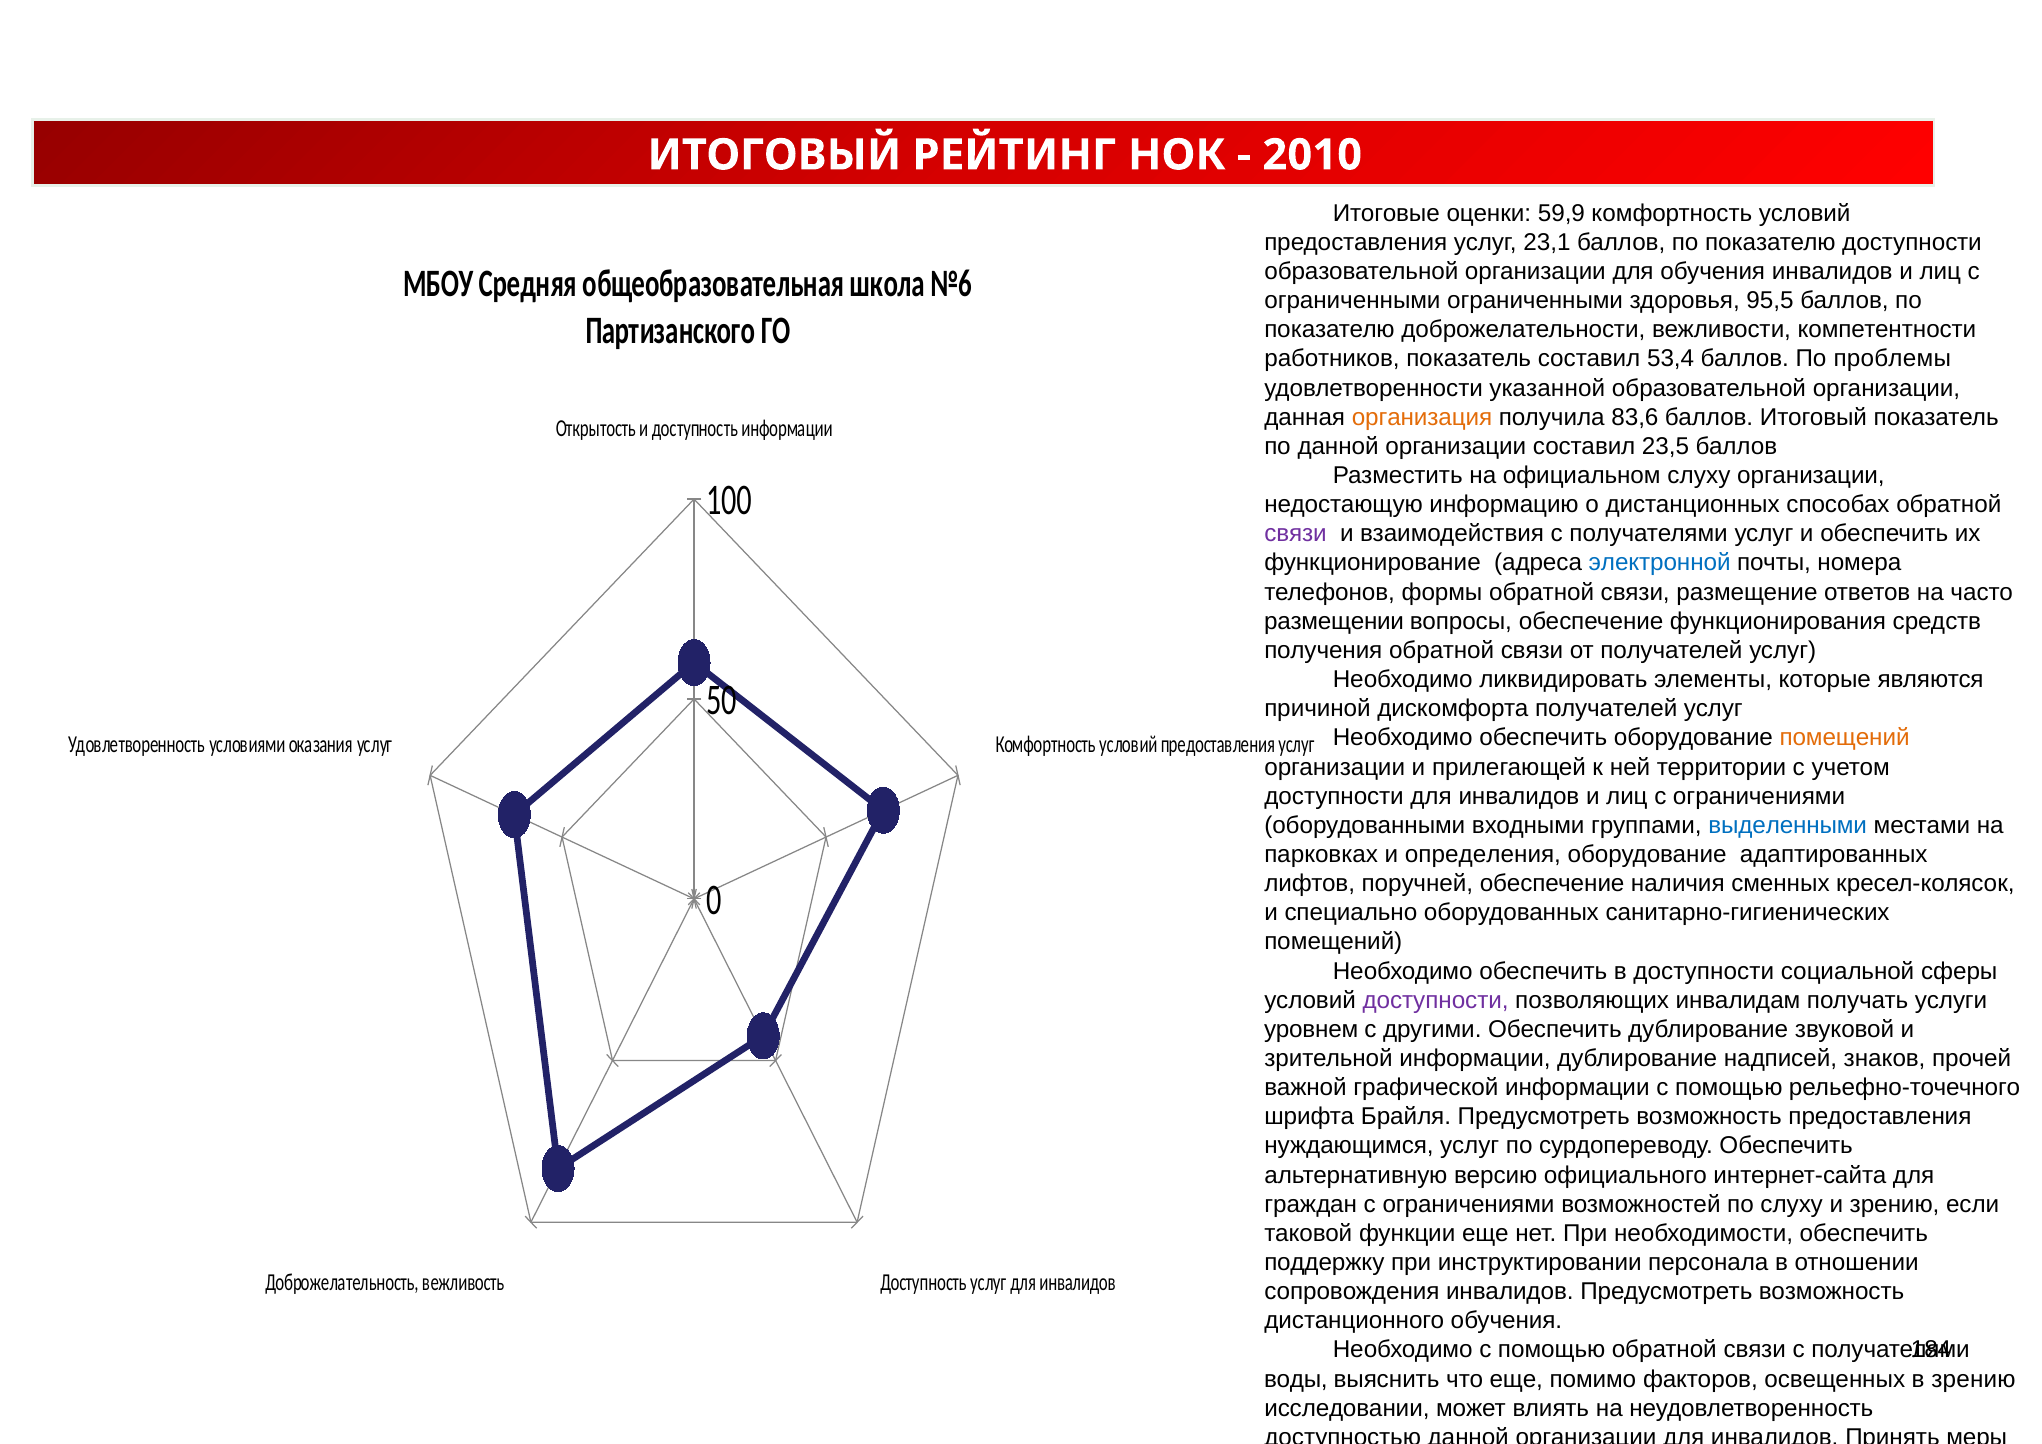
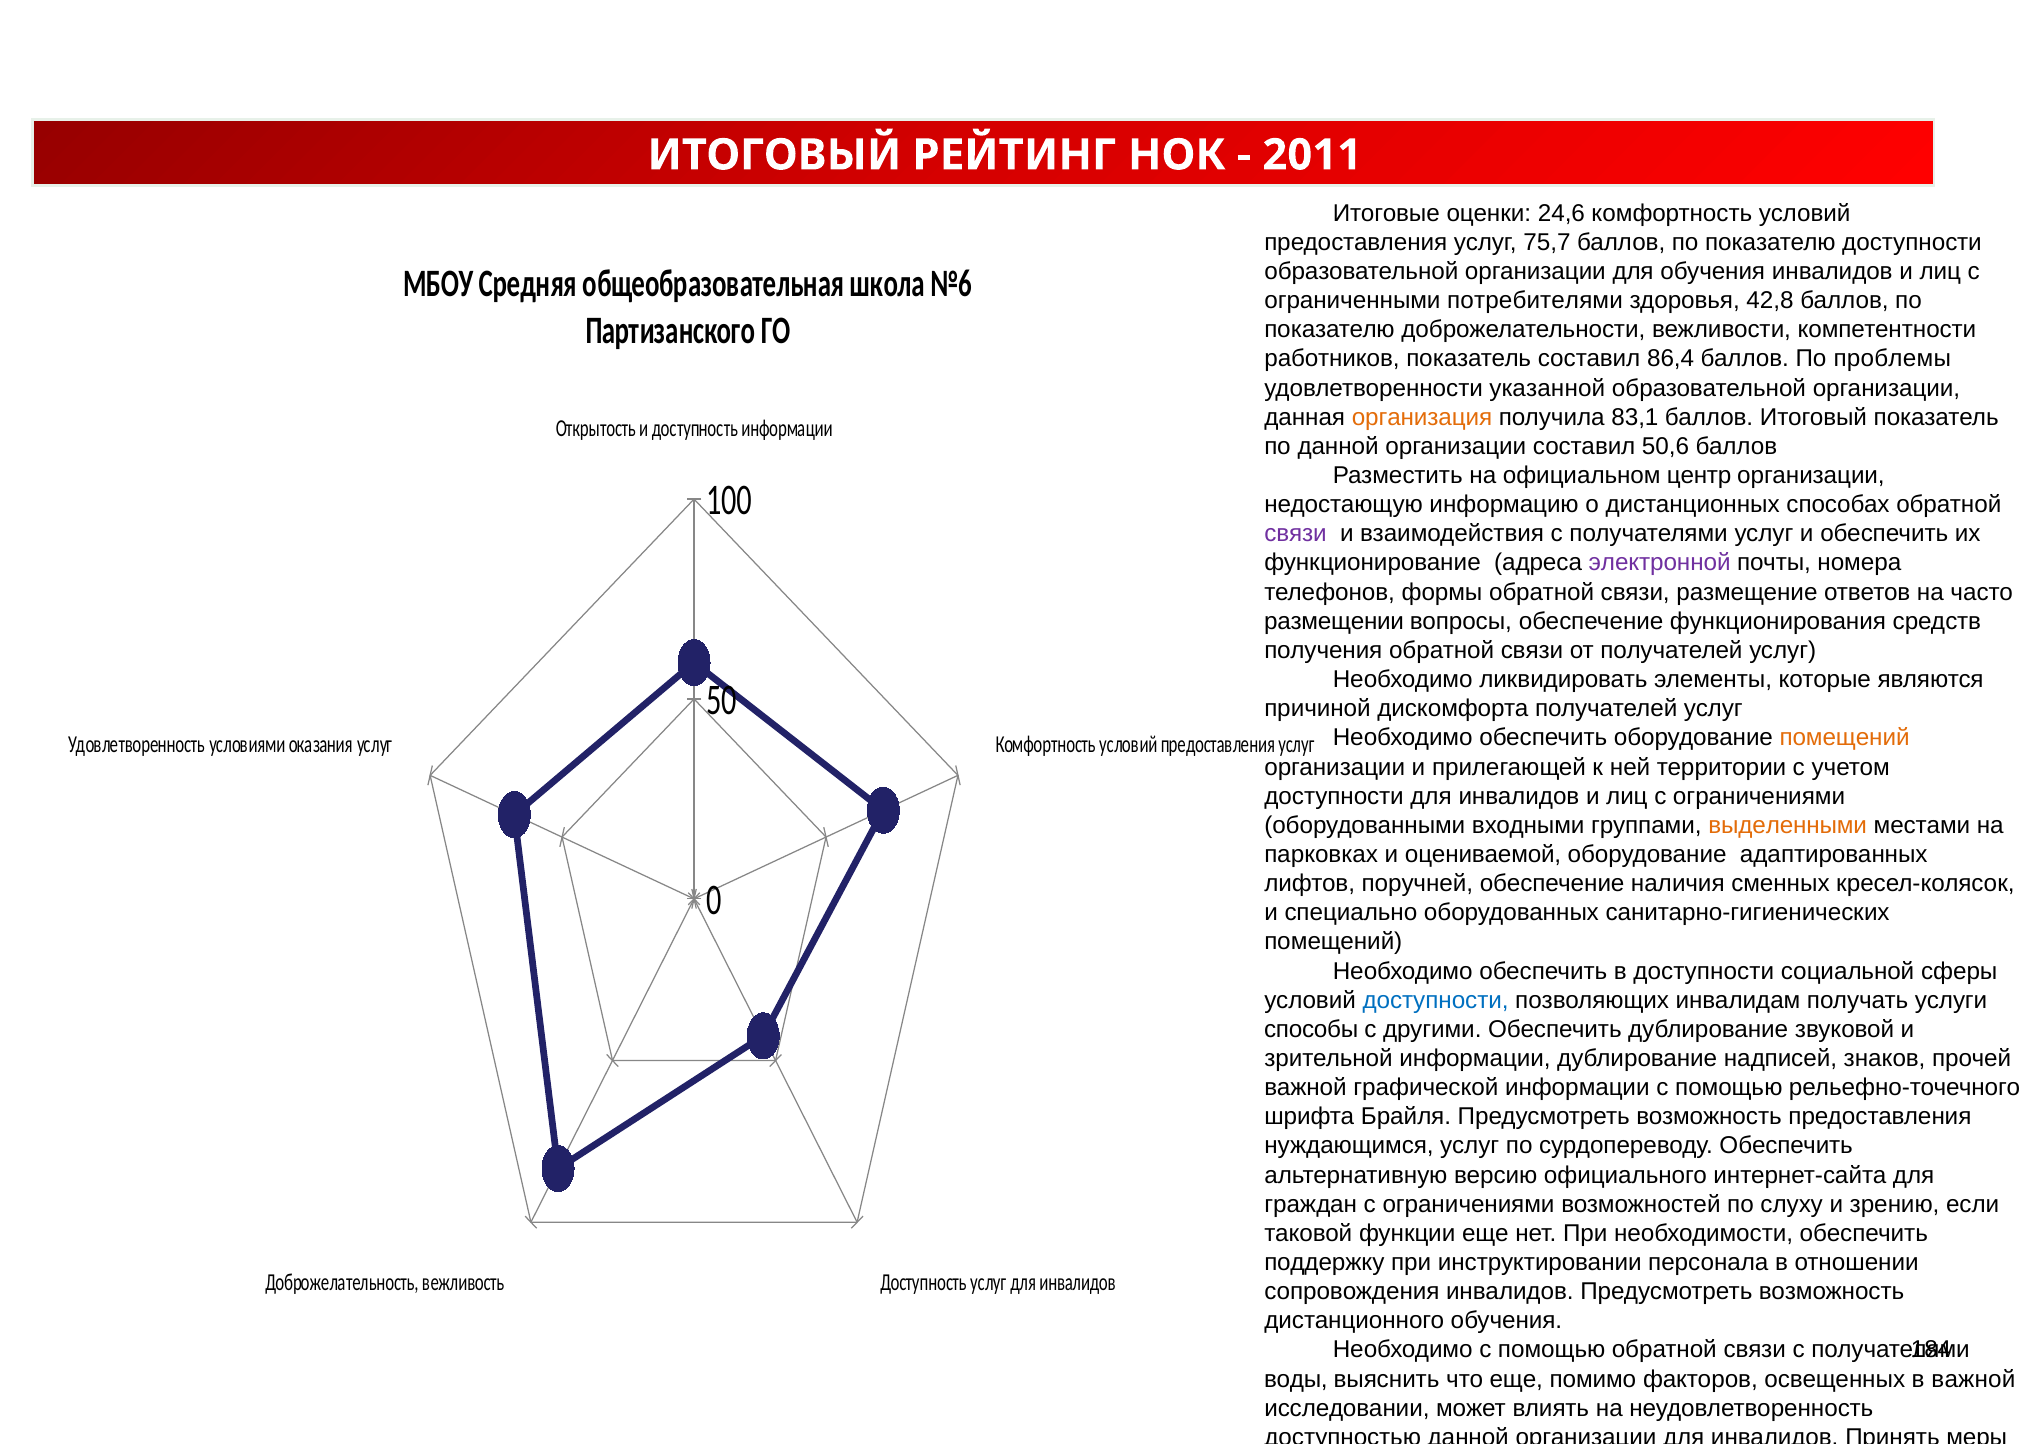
2010: 2010 -> 2011 (1312, 155)
59,9: 59,9 -> 24,6 (1561, 213)
23,1: 23,1 -> 75,7 (1547, 242)
ограниченными ограниченными: ограниченными -> потребителями (1535, 301)
95,5: 95,5 -> 42,8 (1770, 301)
53,4: 53,4 -> 86,4 (1671, 359)
83,6: 83,6 -> 83,1 (1635, 417)
23,5: 23,5 -> 50,6 (1666, 446)
официальном слуху: слуху -> центр (1699, 475)
электронной colour: blue -> purple (1660, 563)
выделенными colour: blue -> orange (1788, 825)
определения: определения -> оцениваемой (1483, 854)
доступности colour: purple -> blue (1436, 1000)
уровнем: уровнем -> способы (1311, 1029)
в зрению: зрению -> важной (1973, 1379)
